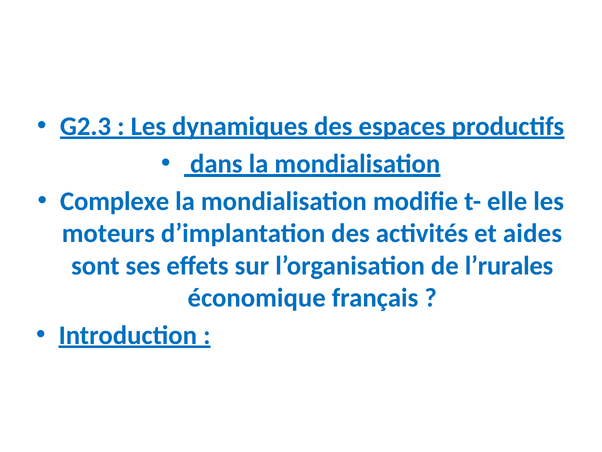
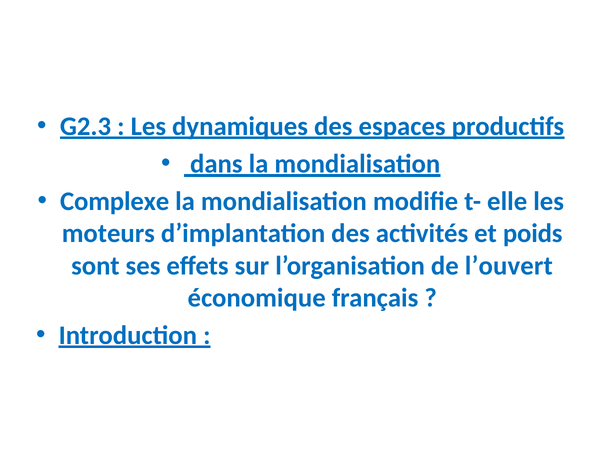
aides: aides -> poids (533, 233)
l’rurales: l’rurales -> l’ouvert (509, 265)
